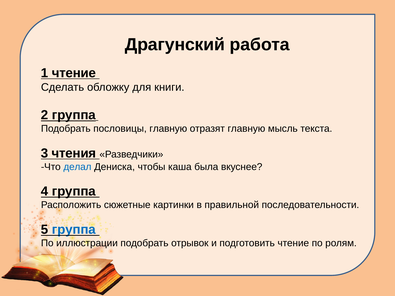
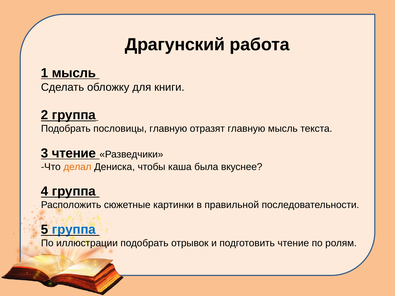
1 чтение: чтение -> мысль (74, 73)
3 чтения: чтения -> чтение (74, 153)
делал colour: blue -> orange (77, 167)
